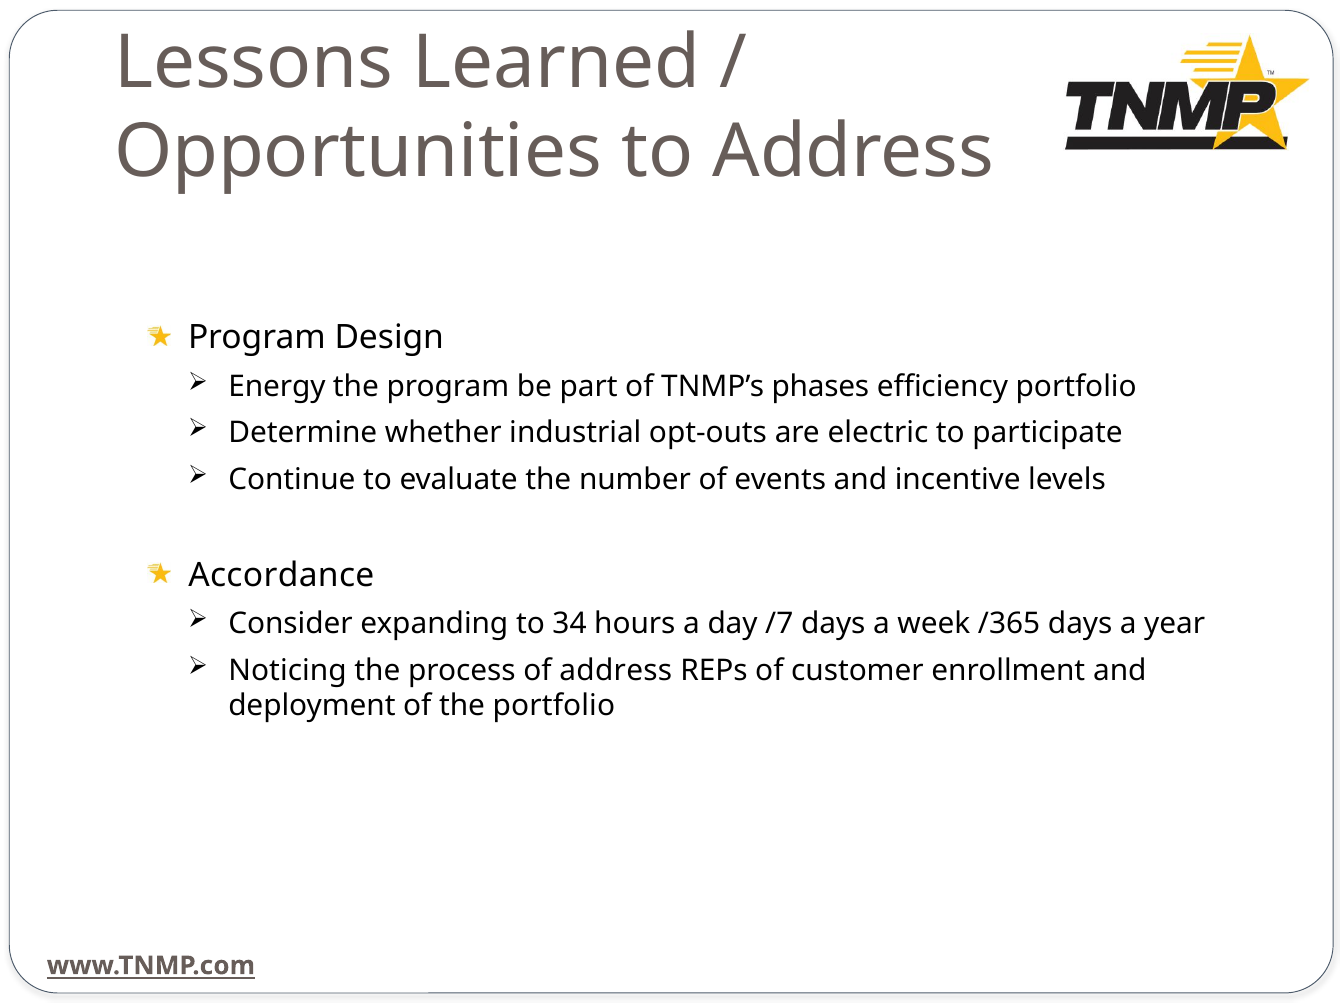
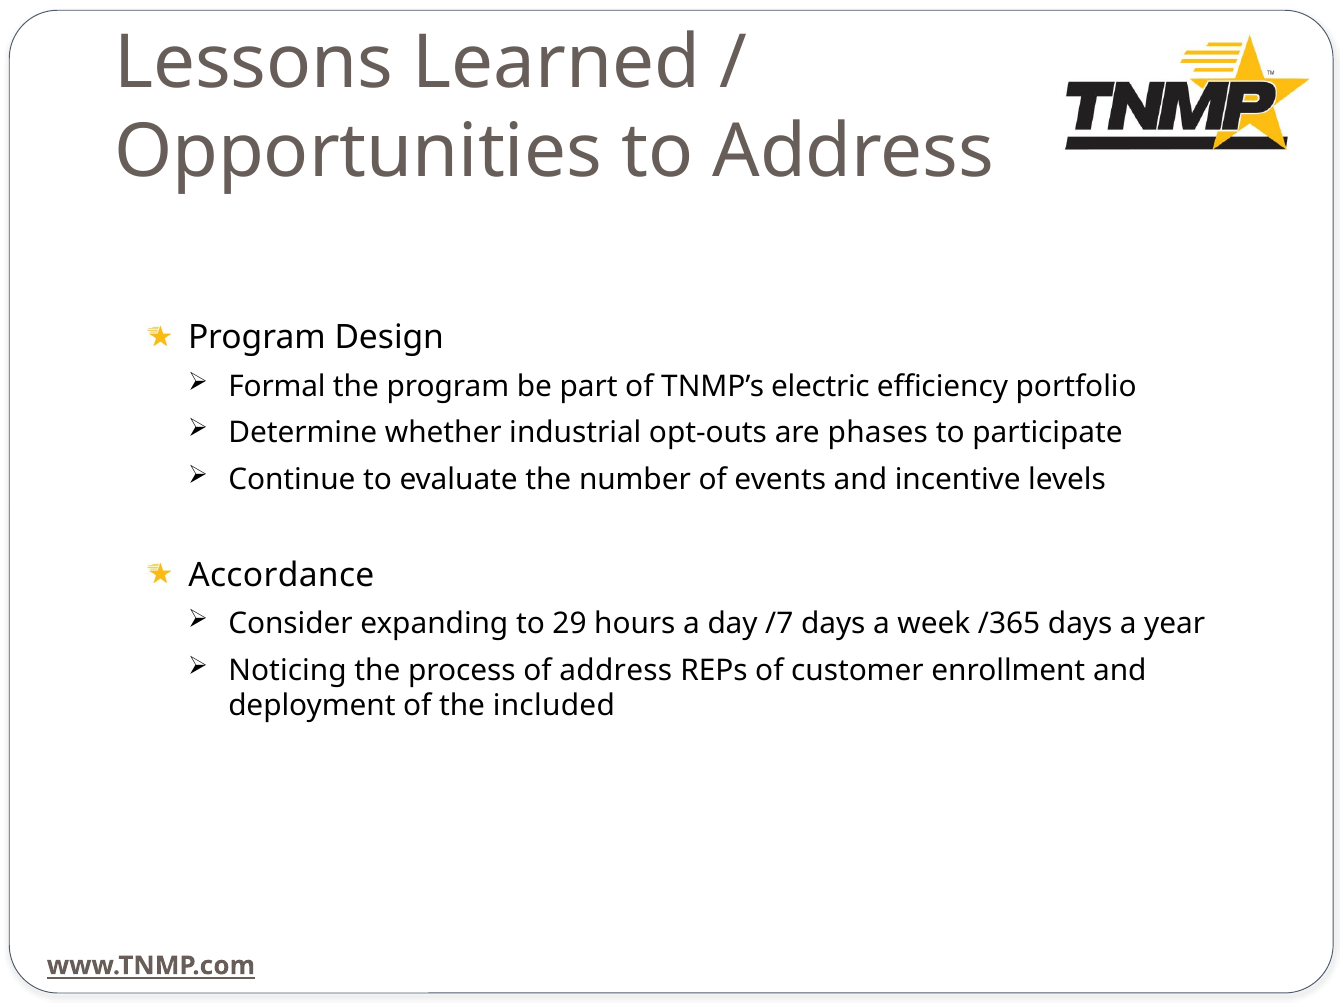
Energy: Energy -> Formal (277, 386)
phases: phases -> electric (820, 386)
electric: electric -> phases (878, 433)
34: 34 -> 29 (570, 624)
the portfolio: portfolio -> included (554, 706)
